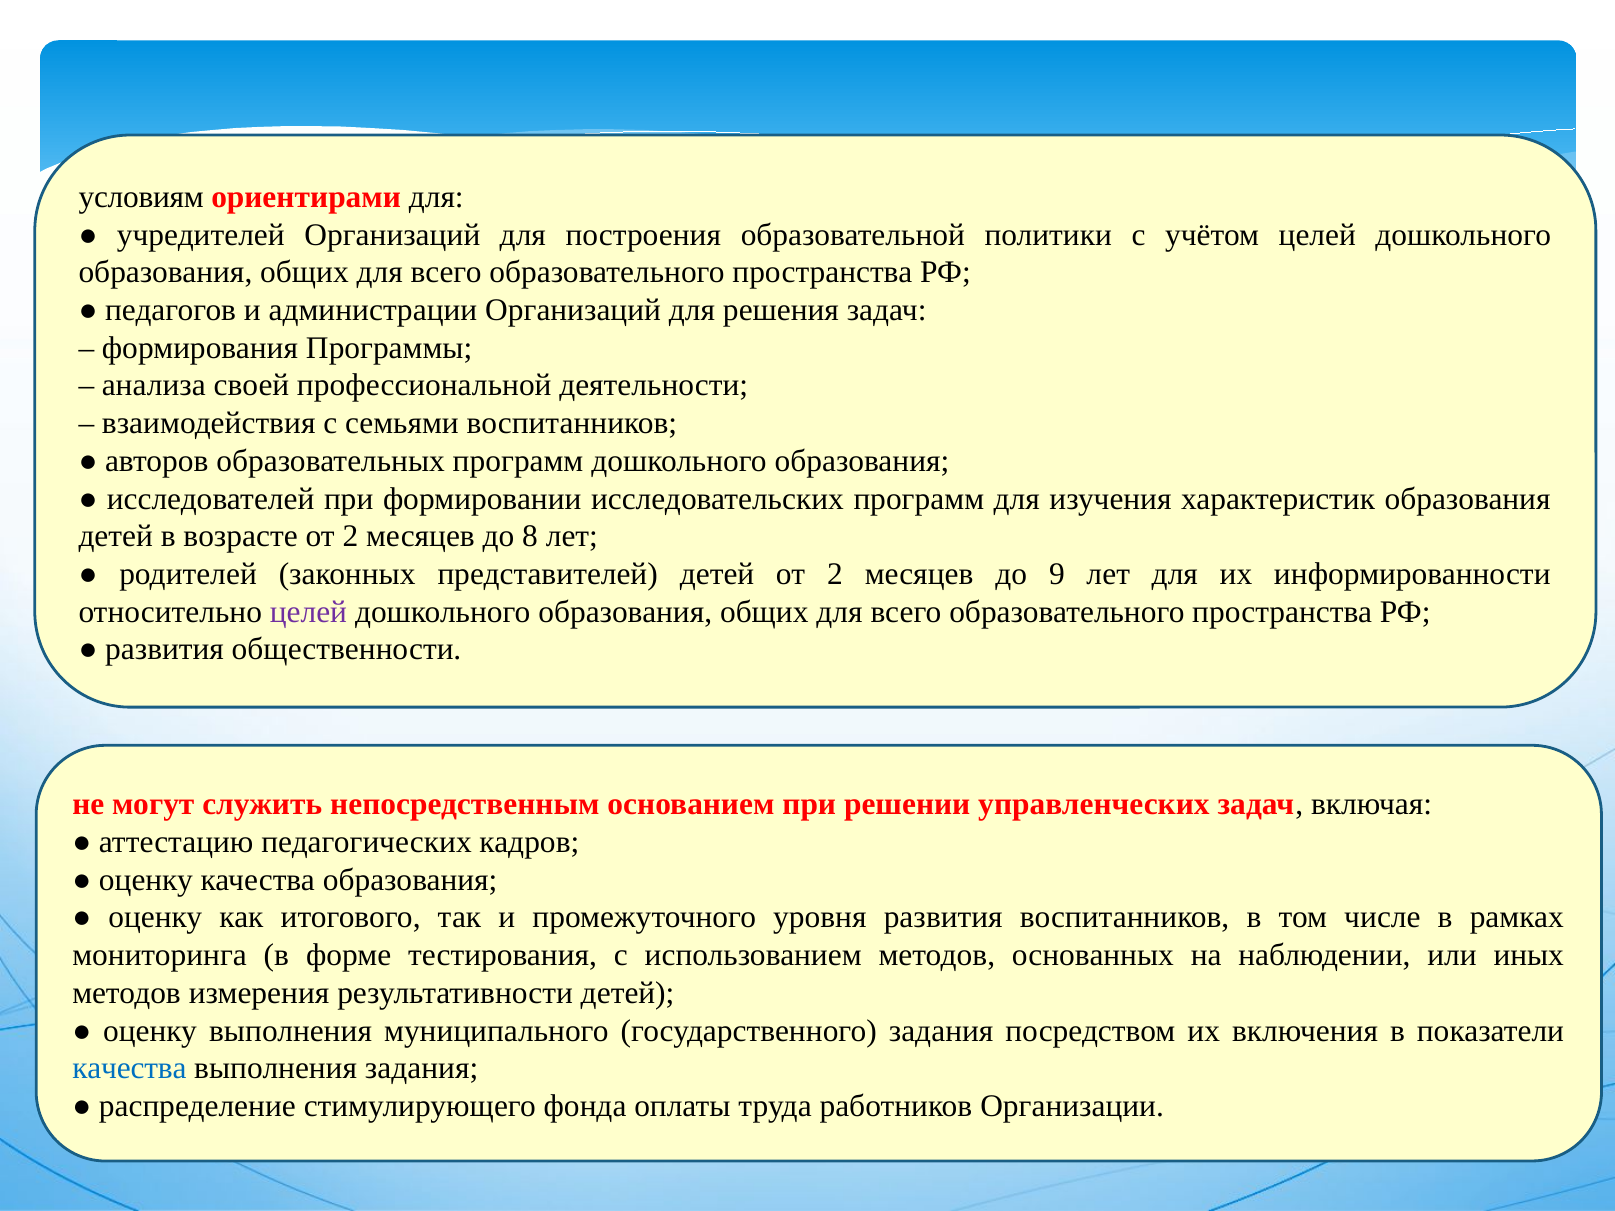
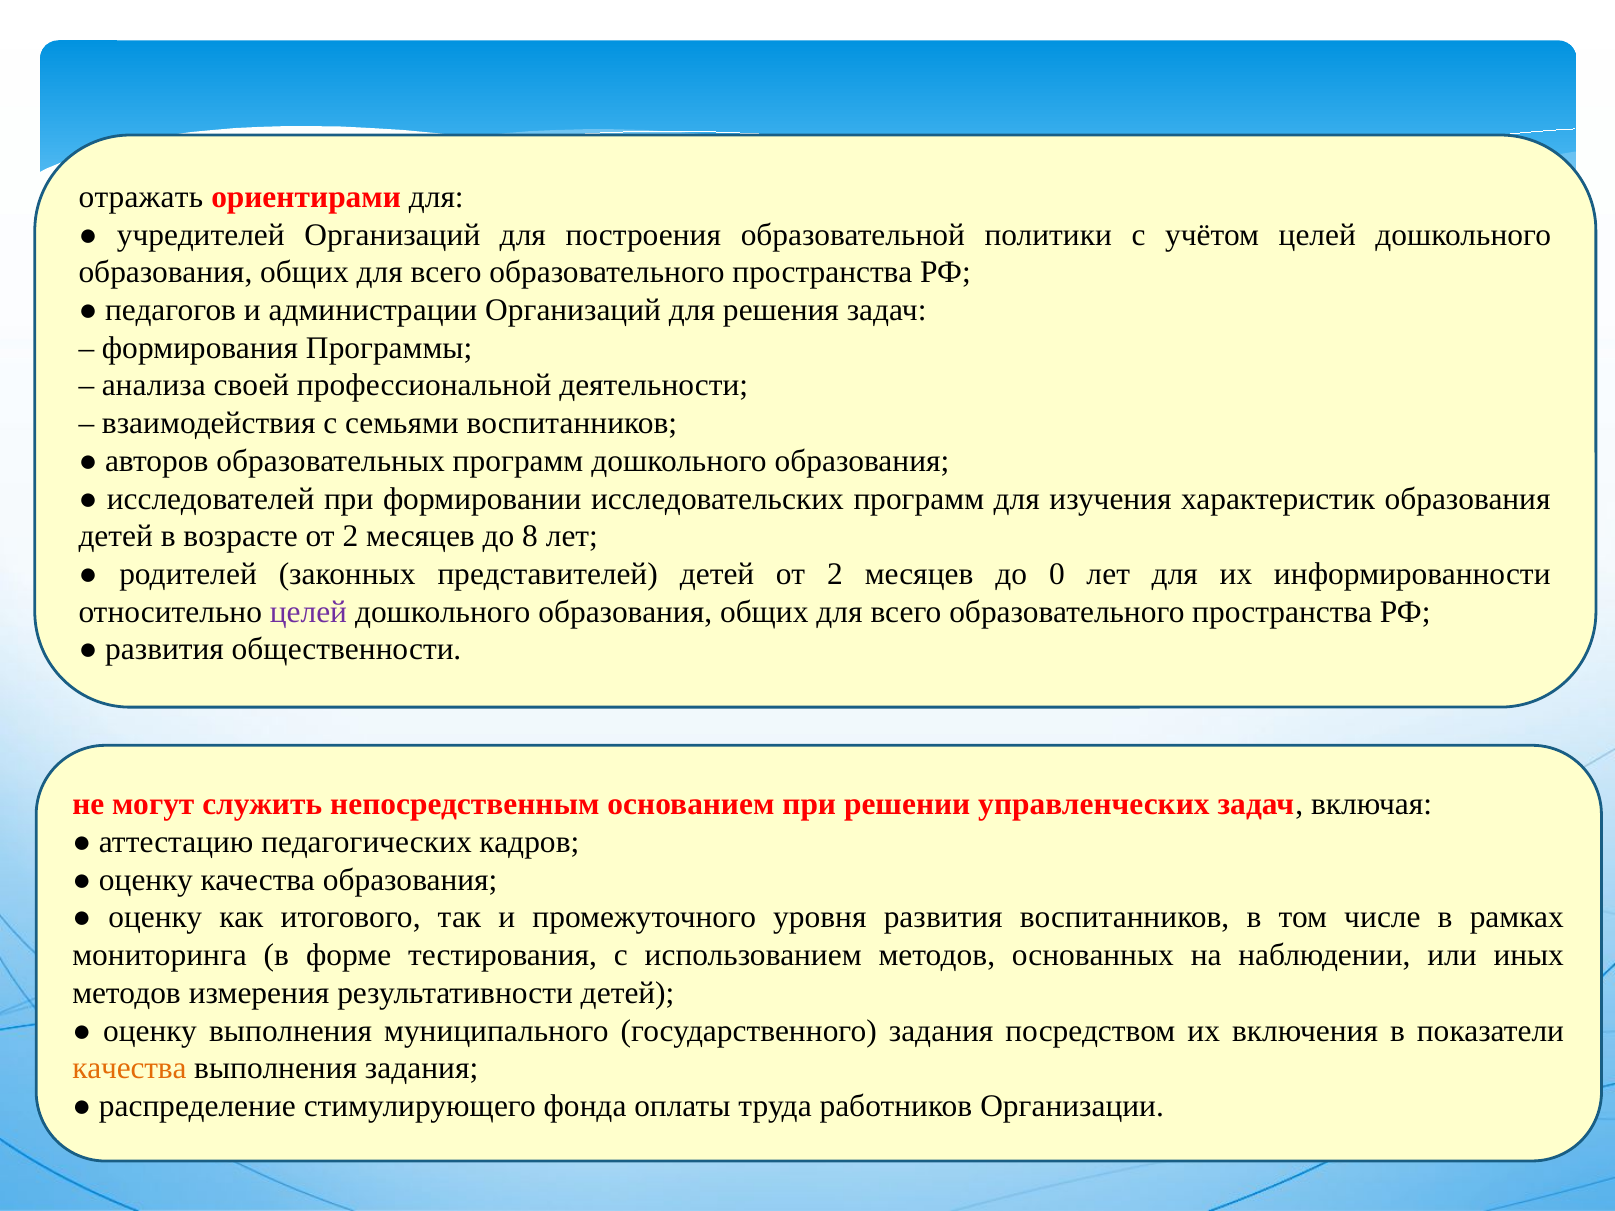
условиям: условиям -> отражать (141, 197)
9: 9 -> 0 (1057, 574)
качества colour: blue -> orange (129, 1069)
